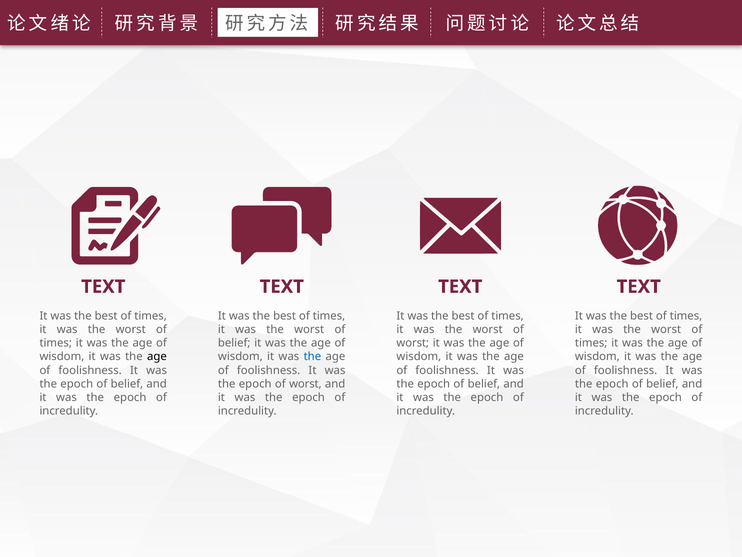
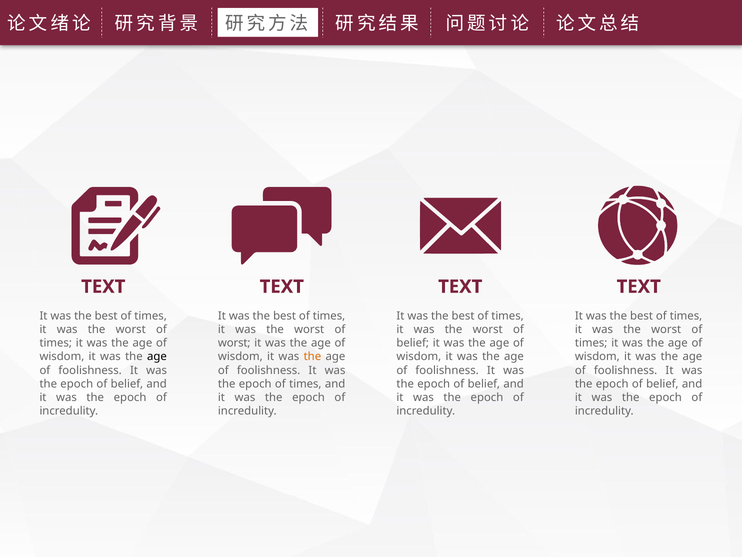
belief: belief -> worst (234, 343)
worst: worst -> belief (413, 343)
the colour: blue -> orange (312, 356)
epoch of worst: worst -> times (305, 384)
